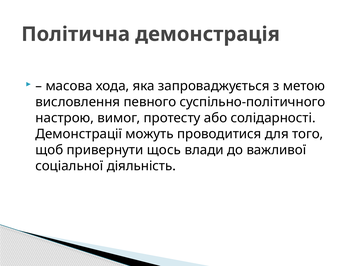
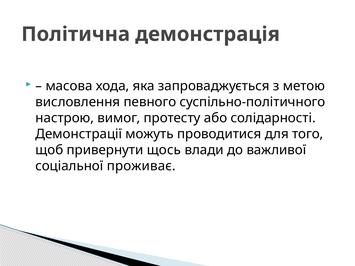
діяльність: діяльність -> проживає (141, 166)
